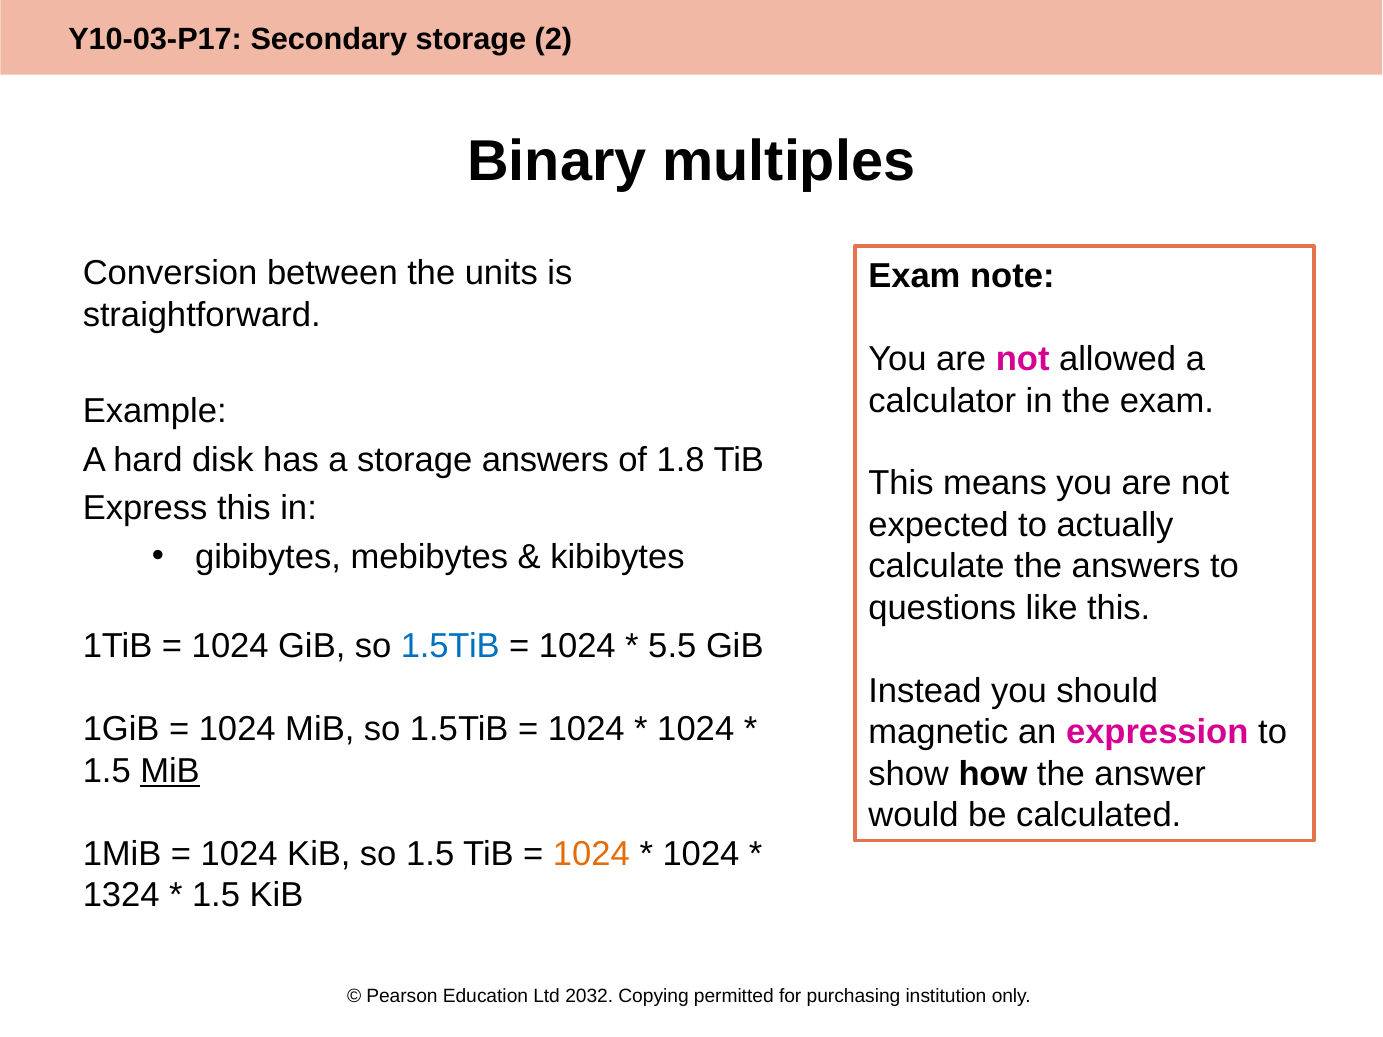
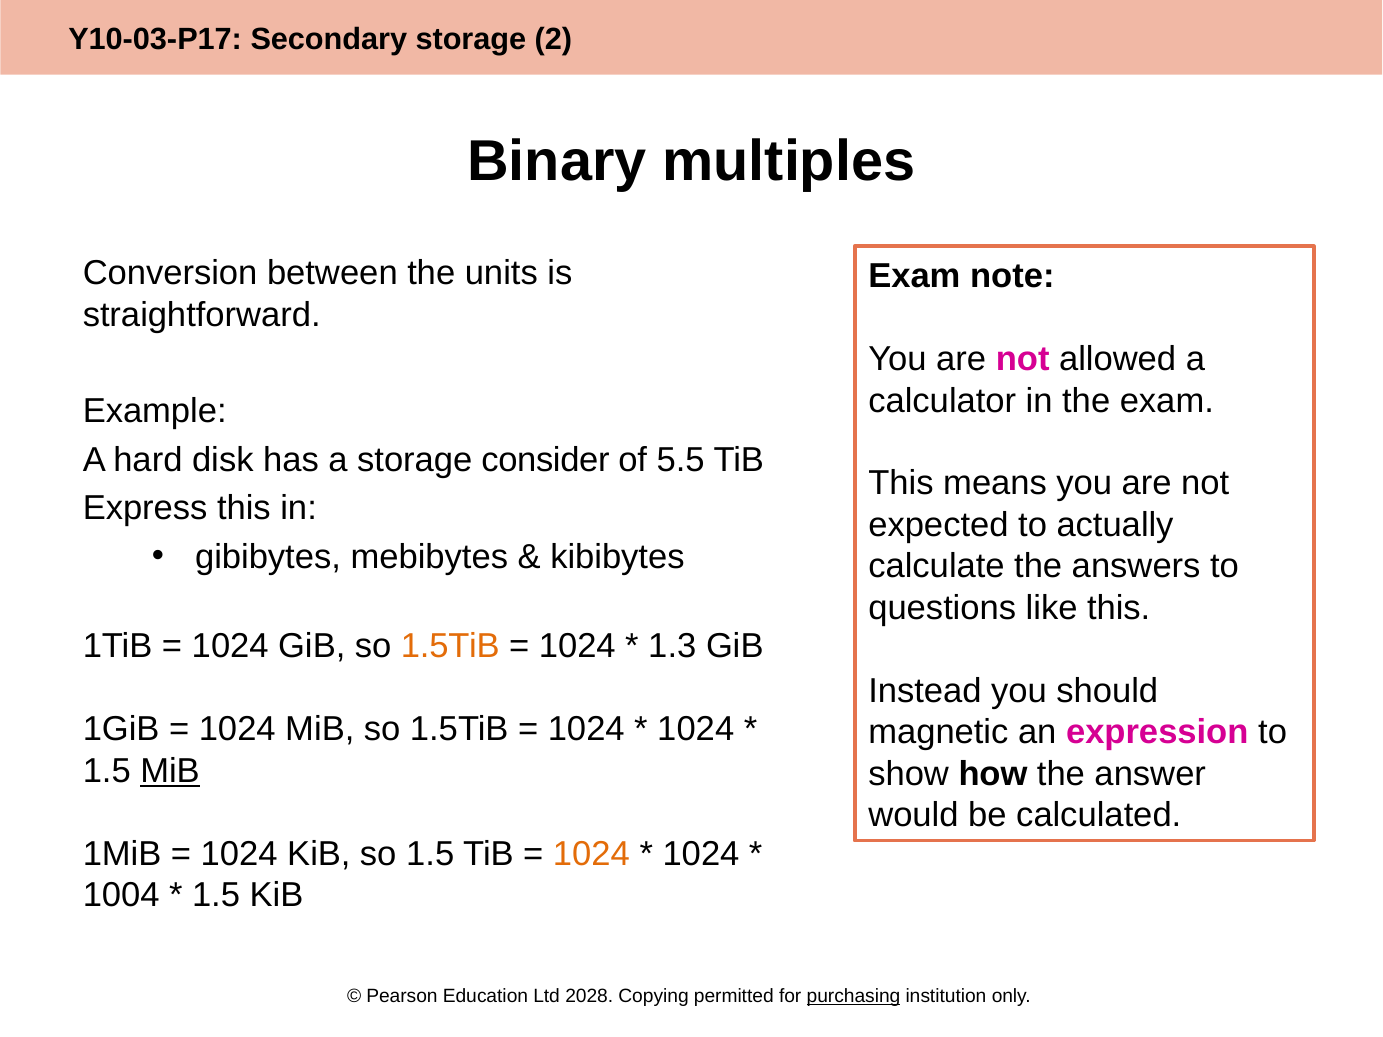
storage answers: answers -> consider (545, 460)
1.8: 1.8 -> 5.5 (681, 460)
1.5TiB colour: blue -> orange (450, 647)
5.5: 5.5 -> 1.3 (672, 647)
1324: 1324 -> 1004 (121, 896)
2032: 2032 -> 2028 (589, 997)
purchasing underline: none -> present (854, 997)
